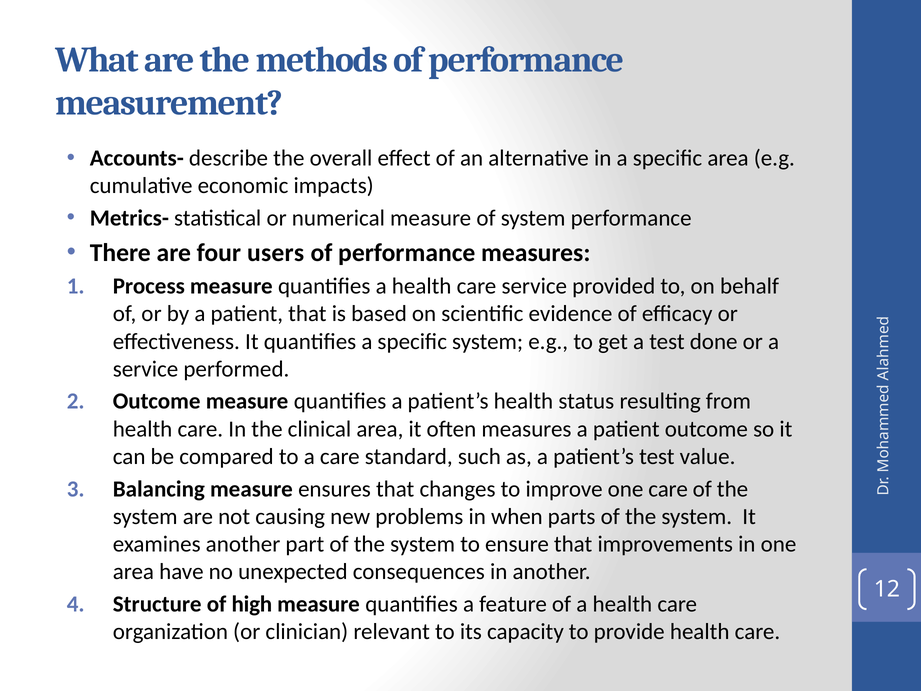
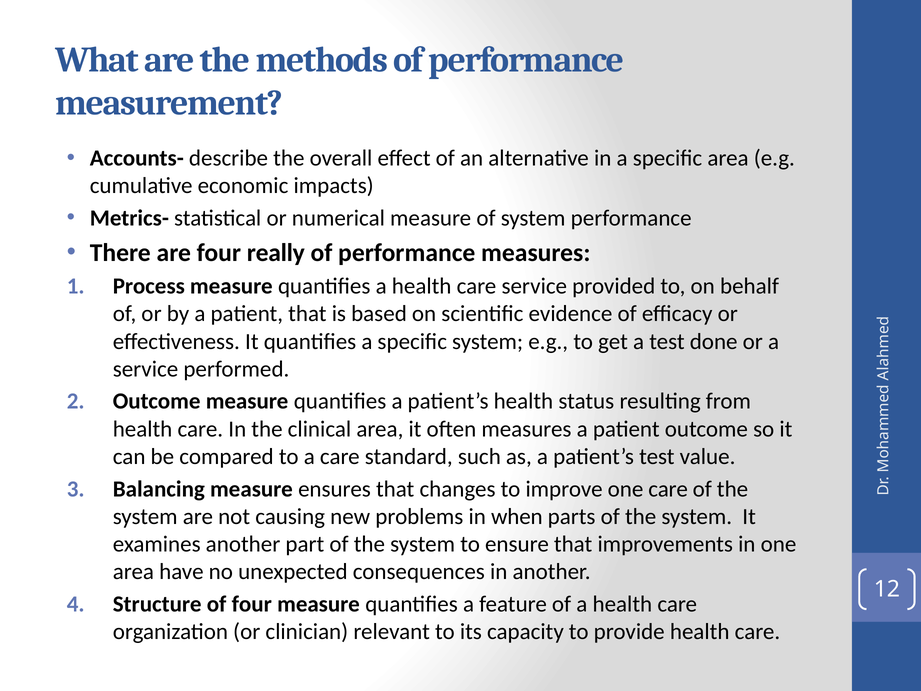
users: users -> really (276, 253)
of high: high -> four (252, 604)
